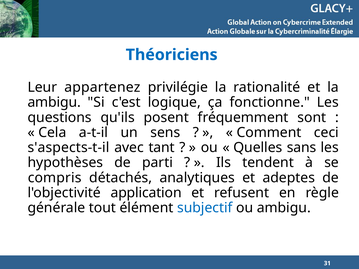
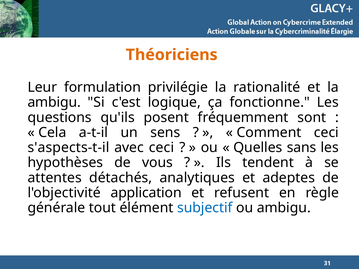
Théoriciens colour: blue -> orange (172, 55)
appartenez: appartenez -> formulation (103, 87)
avec tant: tant -> ceci (161, 148)
parti: parti -> vous (157, 163)
compris: compris -> attentes (55, 178)
